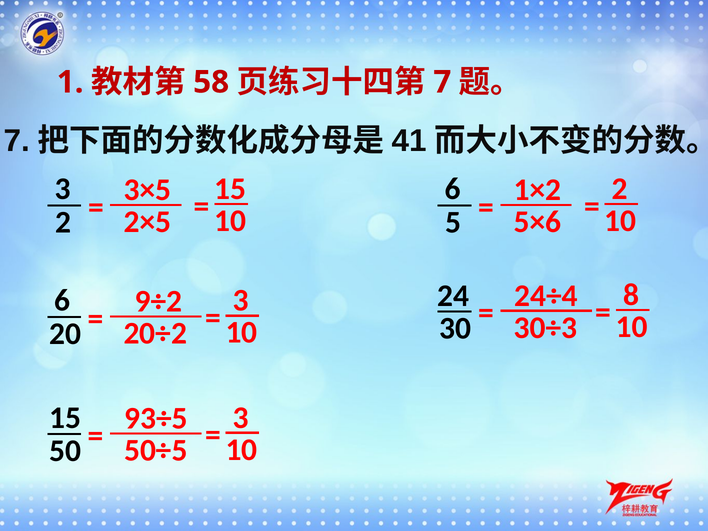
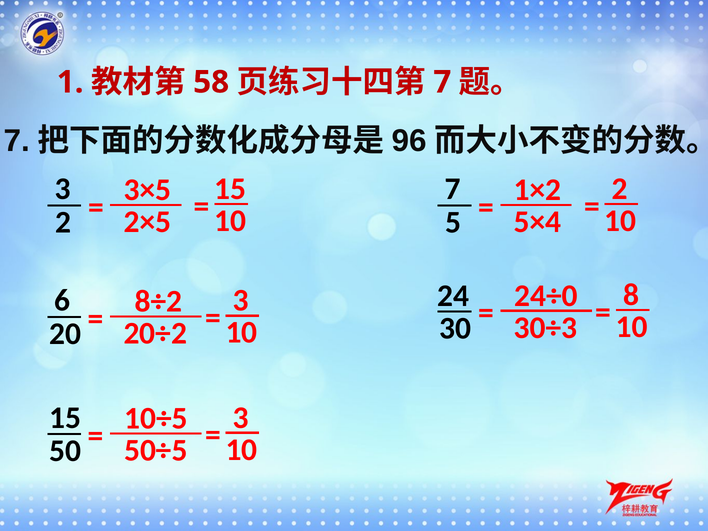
41: 41 -> 96 (409, 141)
3×5 6: 6 -> 7 (453, 189)
5×6: 5×6 -> 5×4 (537, 222)
24÷4: 24÷4 -> 24÷0 (546, 296)
9÷2: 9÷2 -> 8÷2 (159, 301)
93÷5: 93÷5 -> 10÷5 (156, 418)
